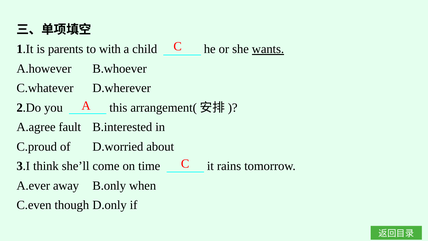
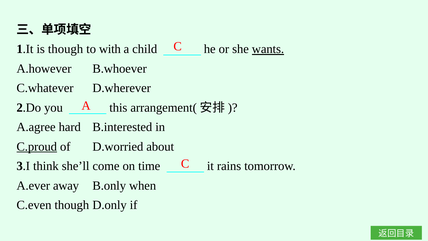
is parents: parents -> though (66, 49)
fault: fault -> hard (70, 127)
C.proud underline: none -> present (37, 146)
